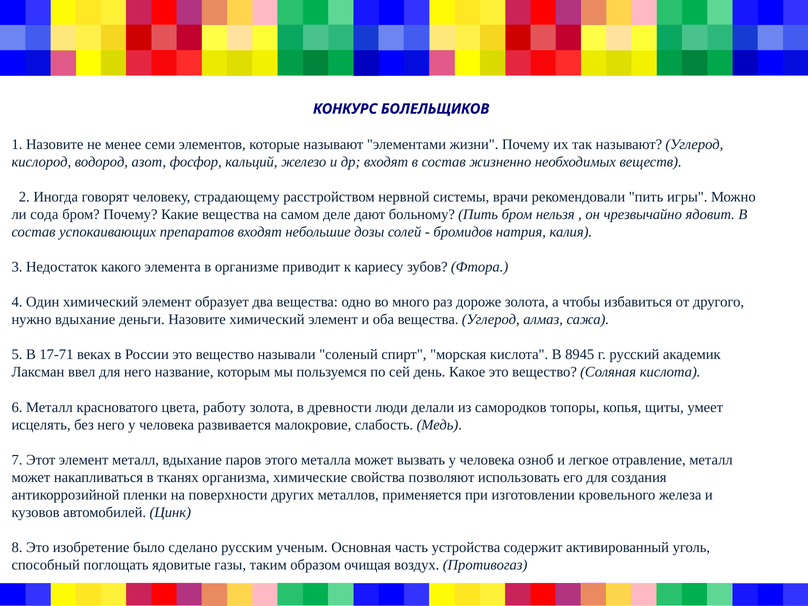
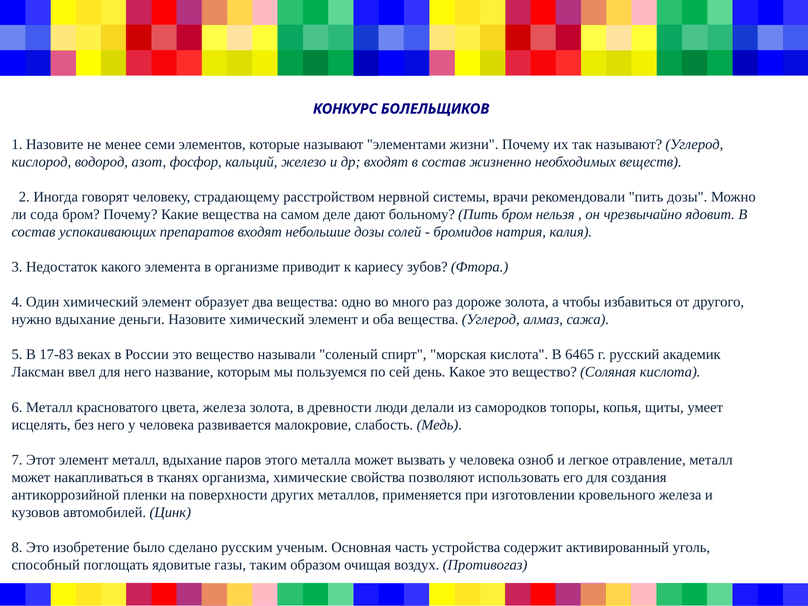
пить игры: игры -> дозы (687, 197)
17-71: 17-71 -> 17-83 (56, 355)
8945: 8945 -> 6465 (580, 355)
цвета работу: работу -> железа (224, 407)
